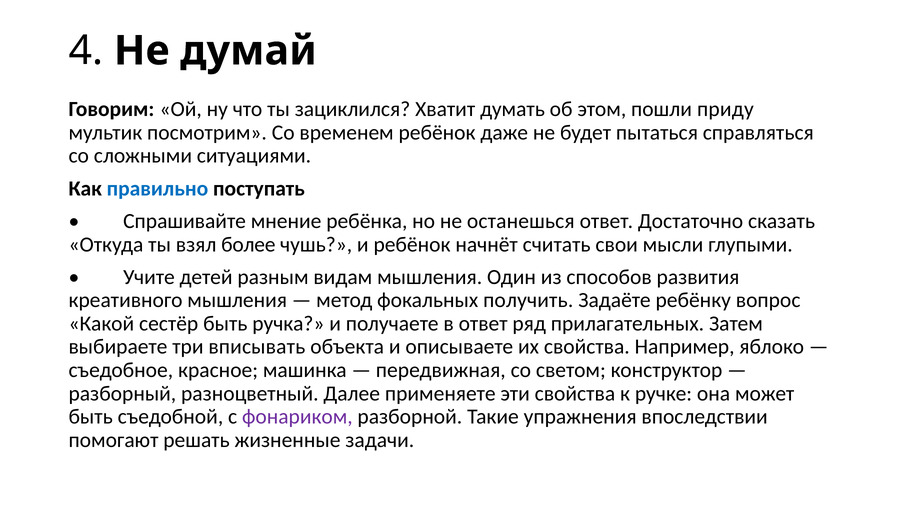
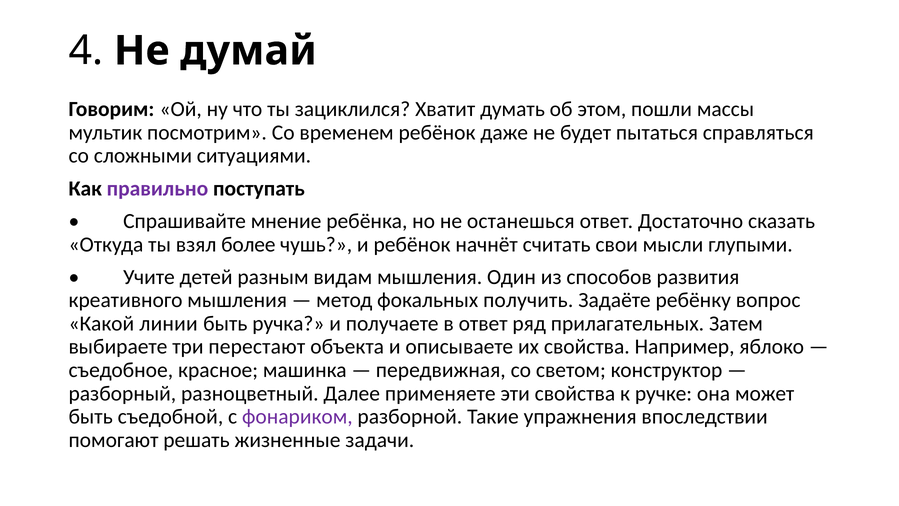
приду: приду -> массы (726, 109)
правильно colour: blue -> purple (157, 188)
сестёр: сестёр -> линии (169, 323)
вписывать: вписывать -> перестают (257, 347)
